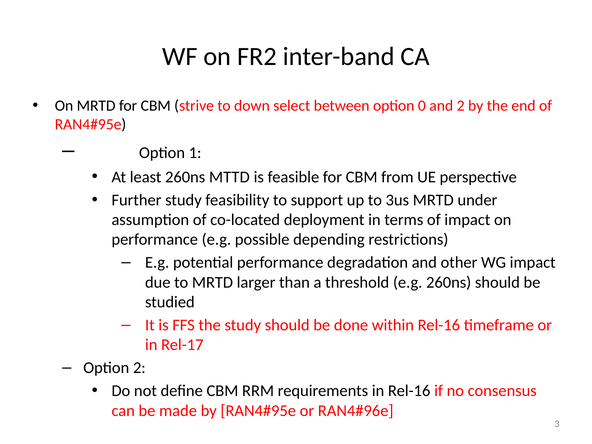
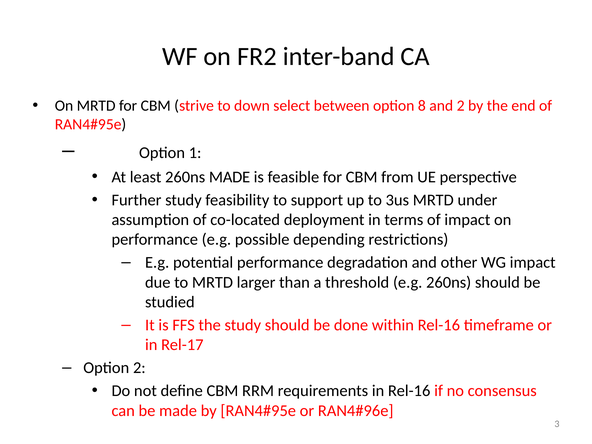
0: 0 -> 8 (422, 106)
260ns MTTD: MTTD -> MADE (230, 177)
